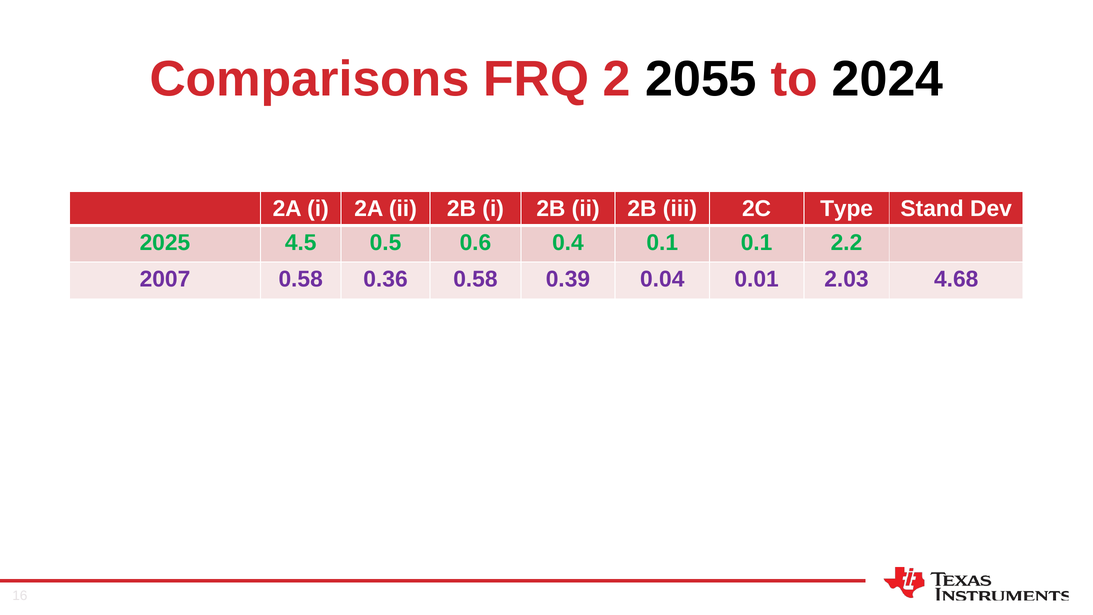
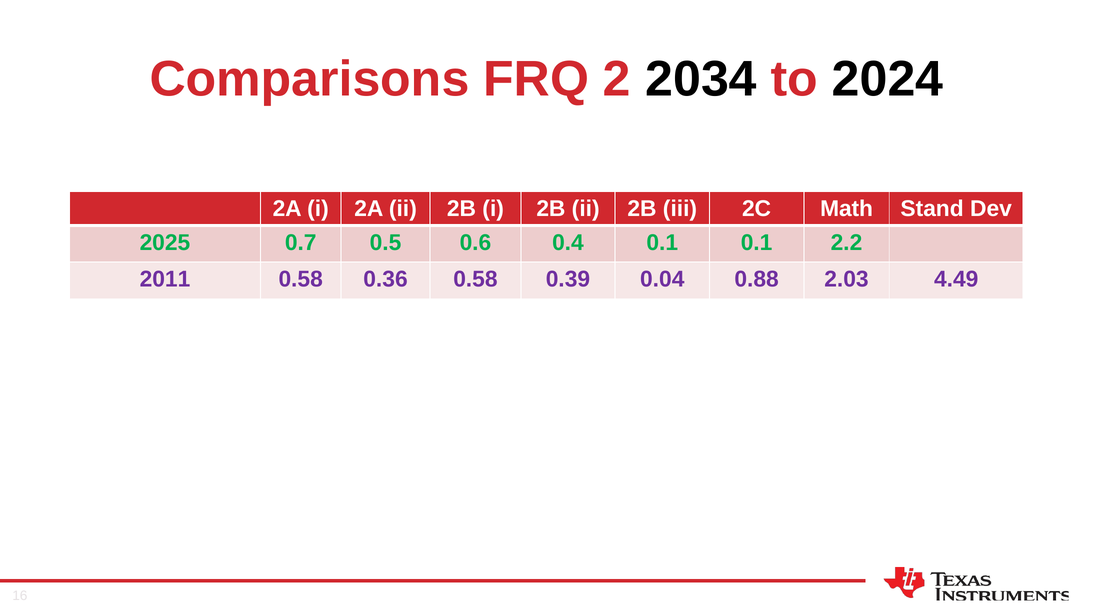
2055: 2055 -> 2034 (701, 79)
Type: Type -> Math (847, 209)
4.5: 4.5 -> 0.7 (301, 242)
2007: 2007 -> 2011 (165, 279)
0.01: 0.01 -> 0.88 (757, 279)
4.68: 4.68 -> 4.49 (956, 279)
